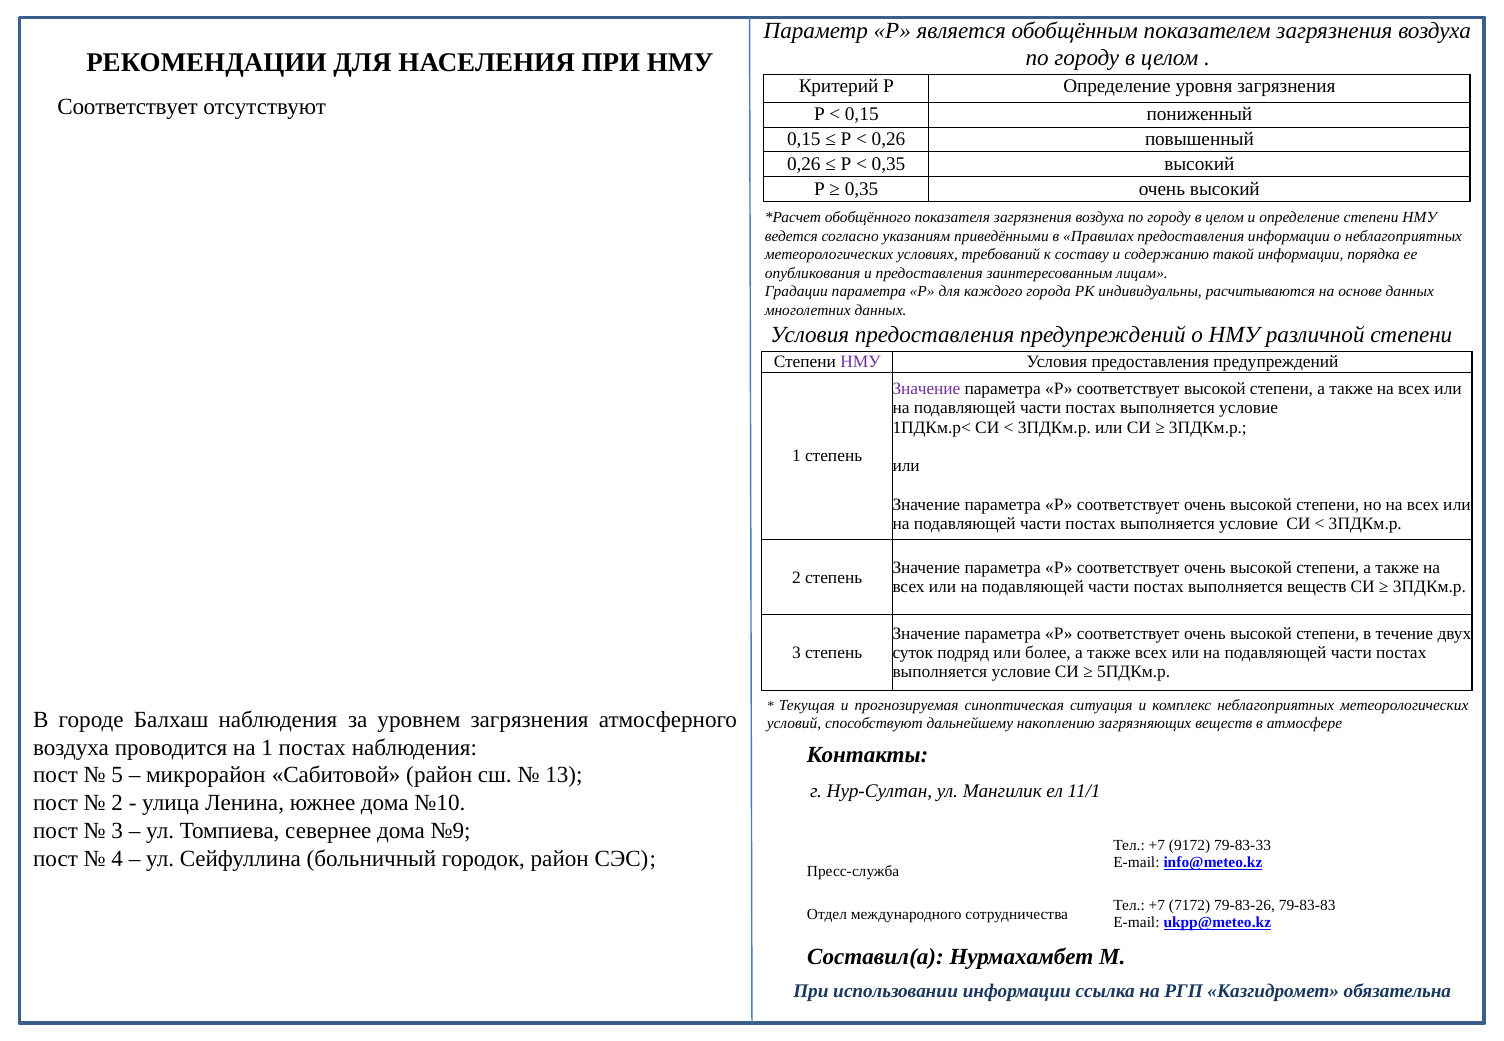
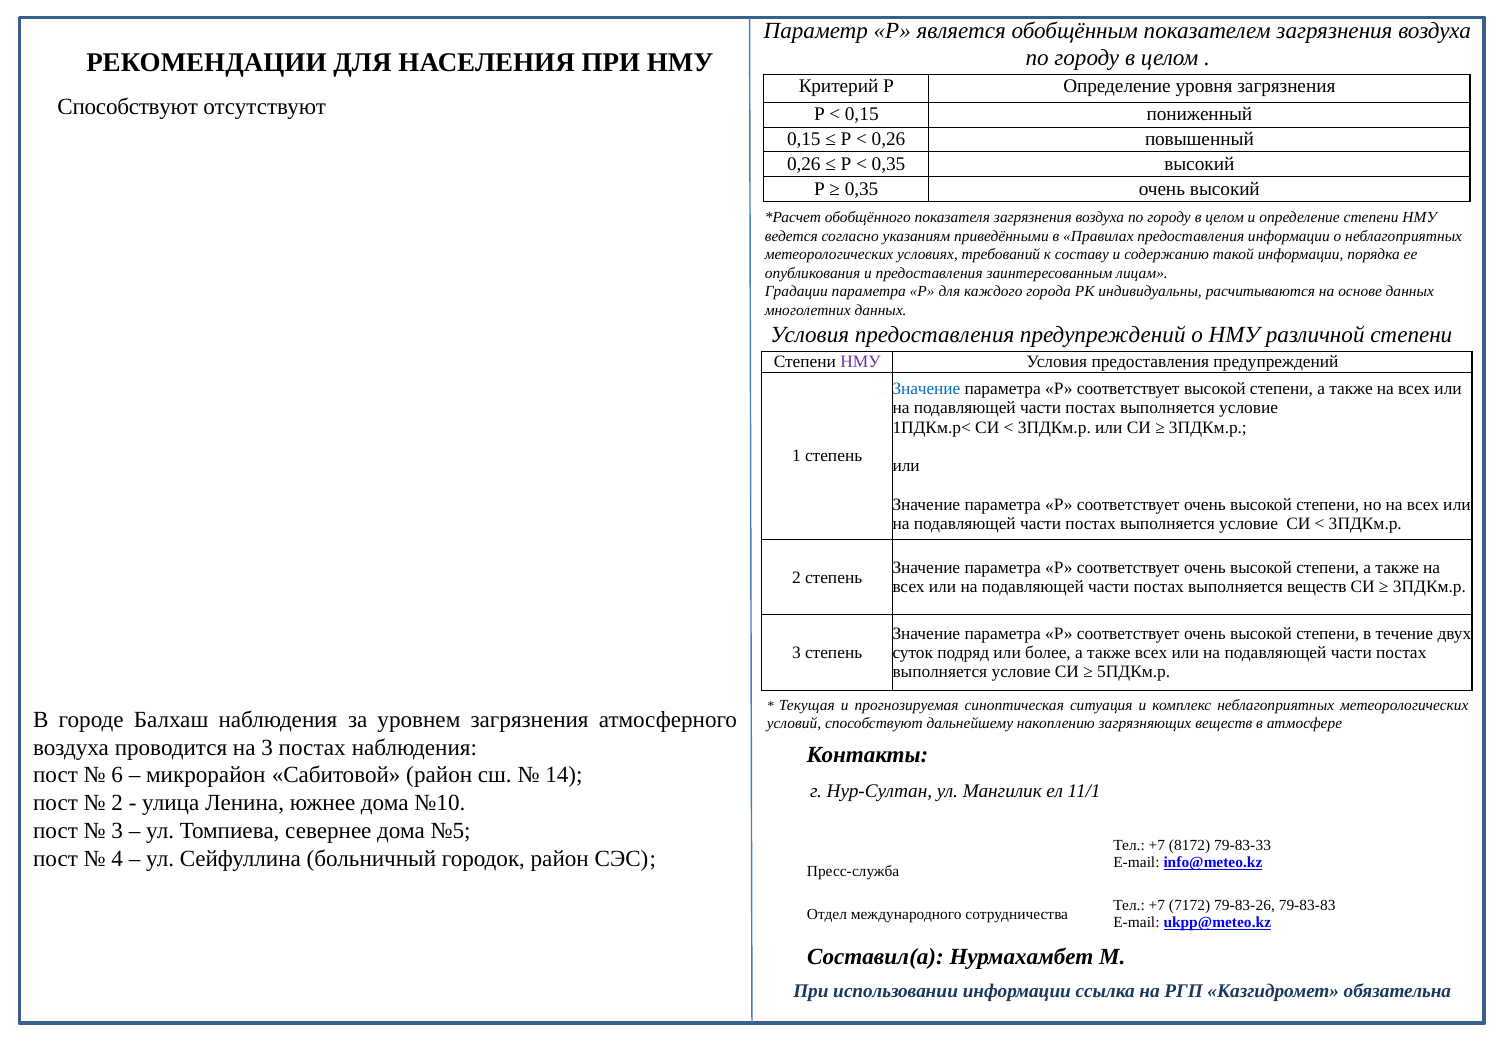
Соответствует: Соответствует -> Способствуют (128, 107)
Значение colour: purple -> blue (926, 389)
на 1: 1 -> 3 (267, 748)
5: 5 -> 6 (117, 775)
13: 13 -> 14 (564, 775)
№9: №9 -> №5 (451, 831)
9172: 9172 -> 8172 (1190, 845)
